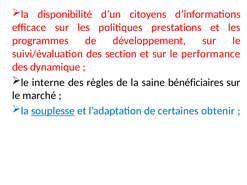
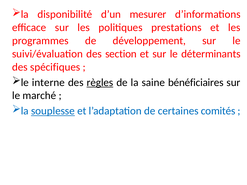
citoyens: citoyens -> mesurer (148, 14)
performance: performance -> déterminants (211, 54)
dynamique: dynamique -> spécifiques (55, 67)
règles underline: none -> present (100, 83)
obtenir: obtenir -> comités (218, 111)
